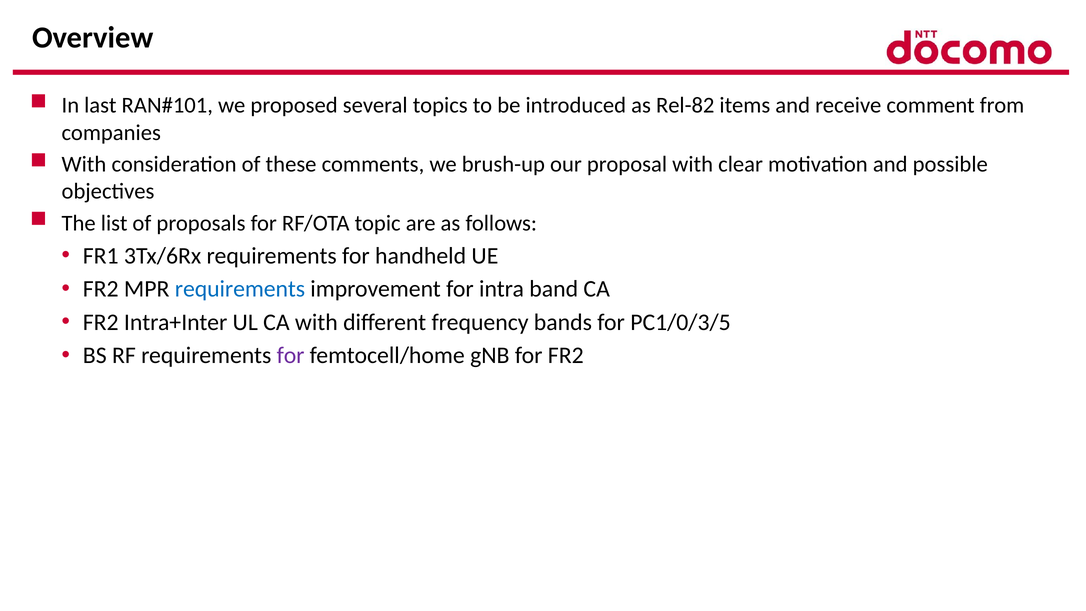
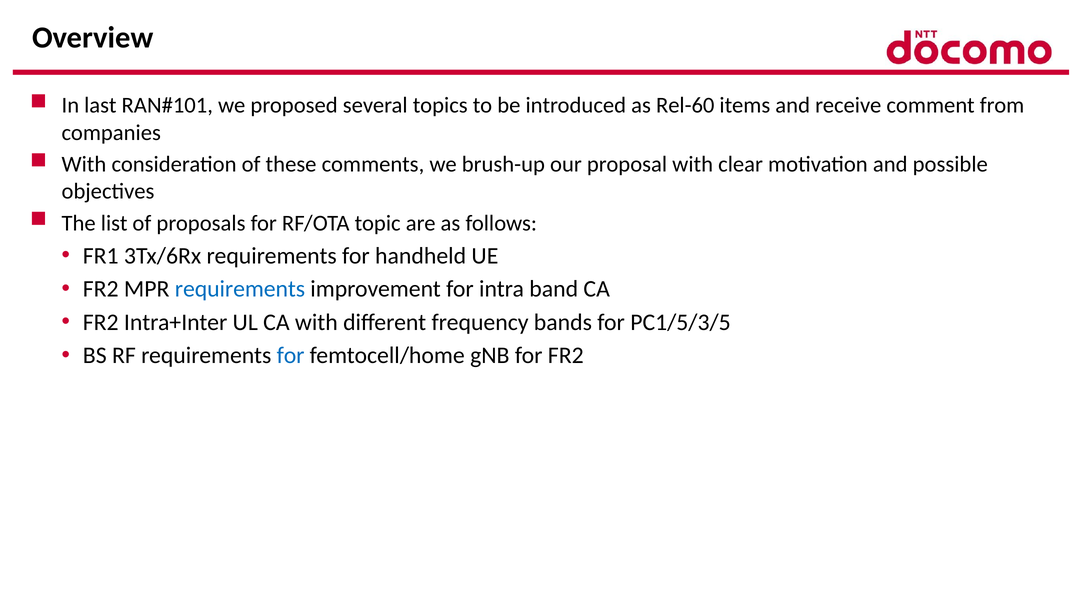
Rel-82: Rel-82 -> Rel-60 (685, 105)
PC1/0/3/5: PC1/0/3/5 -> PC1/5/3/5 (680, 322)
for colour: purple -> blue (291, 356)
